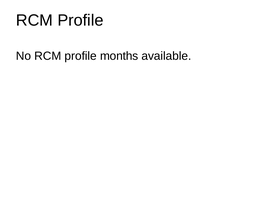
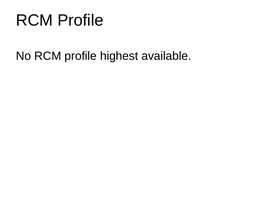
months: months -> highest (119, 56)
